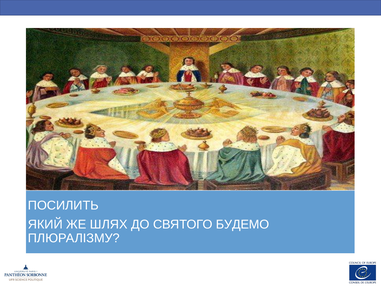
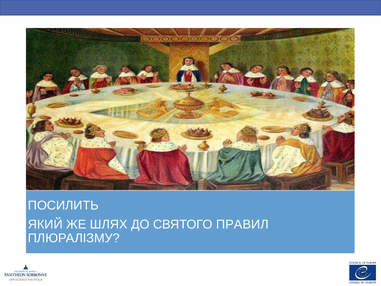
БУДЕМО: БУДЕМО -> ПРАВИЛ (242, 224)
